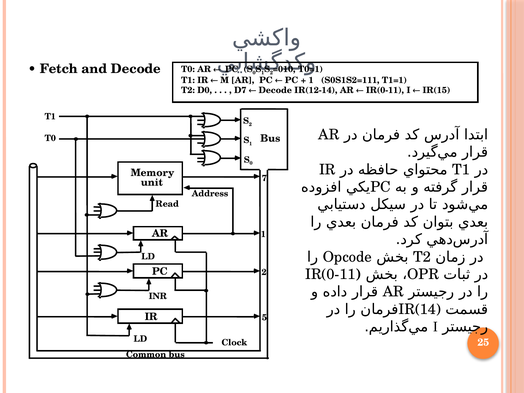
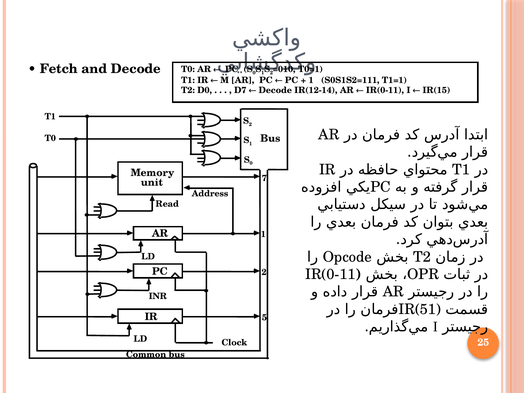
IR(14: IR(14 -> IR(51 (420, 309)
